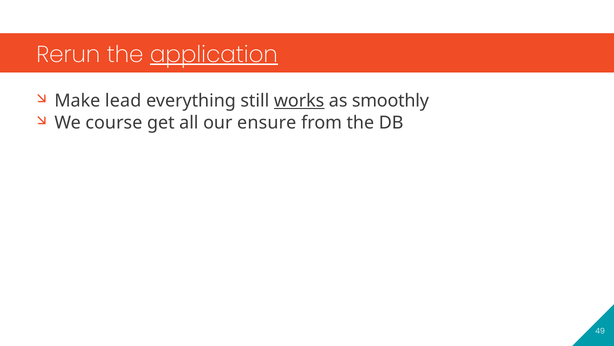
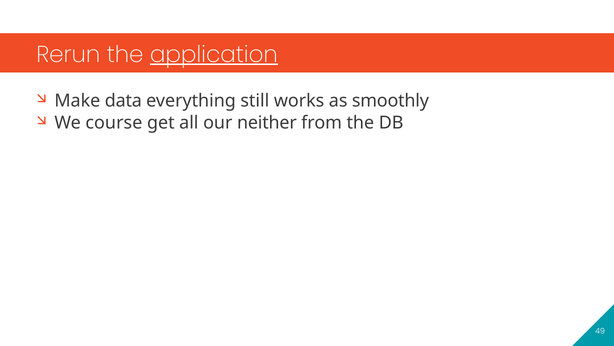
lead: lead -> data (123, 101)
works underline: present -> none (299, 101)
ensure: ensure -> neither (267, 123)
